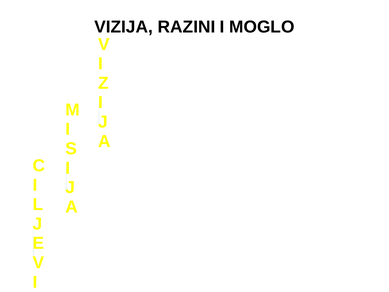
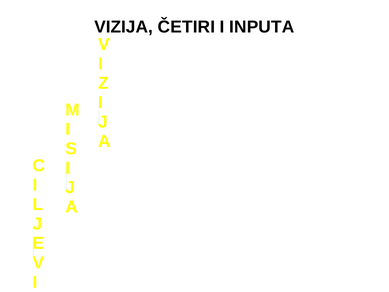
RAZINI: RAZINI -> ČETIRI (186, 27)
MOGLO: MOGLO -> INPUTA (262, 27)
